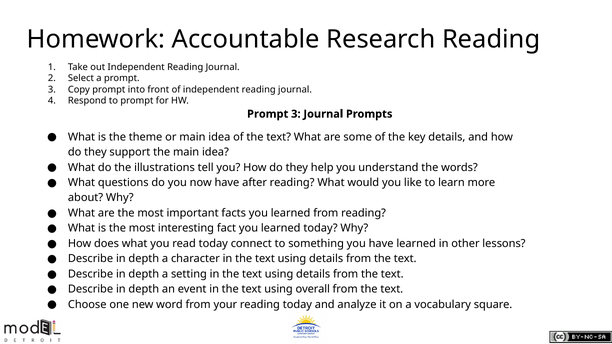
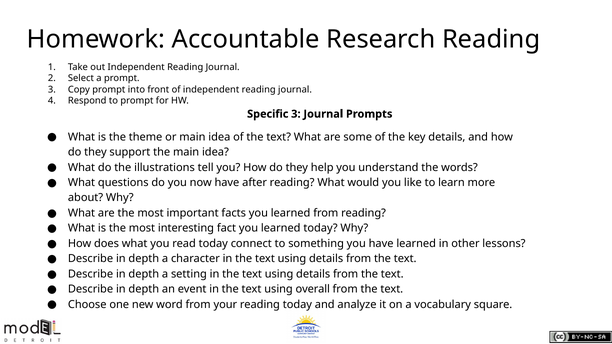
Prompt: Prompt -> Specific (268, 114)
